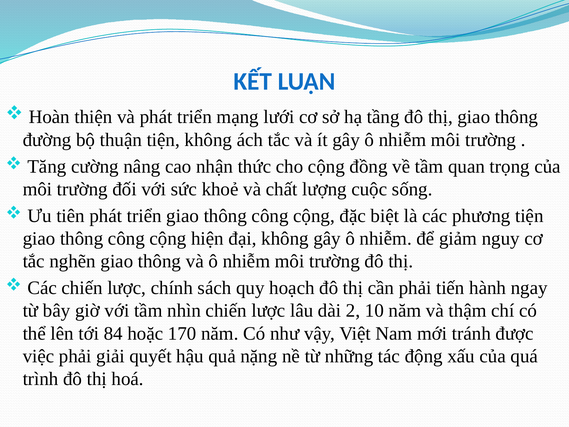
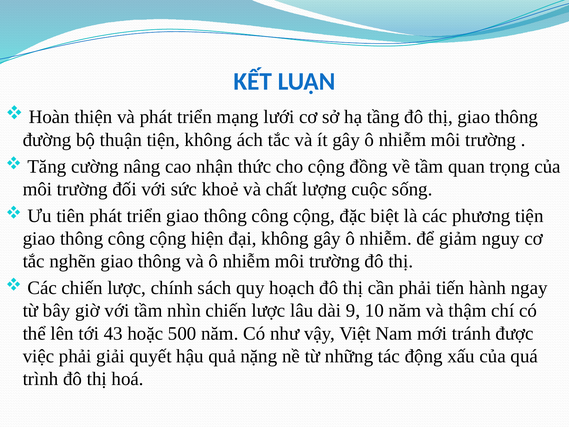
2: 2 -> 9 (353, 310)
84: 84 -> 43 (113, 333)
170: 170 -> 500 (182, 333)
